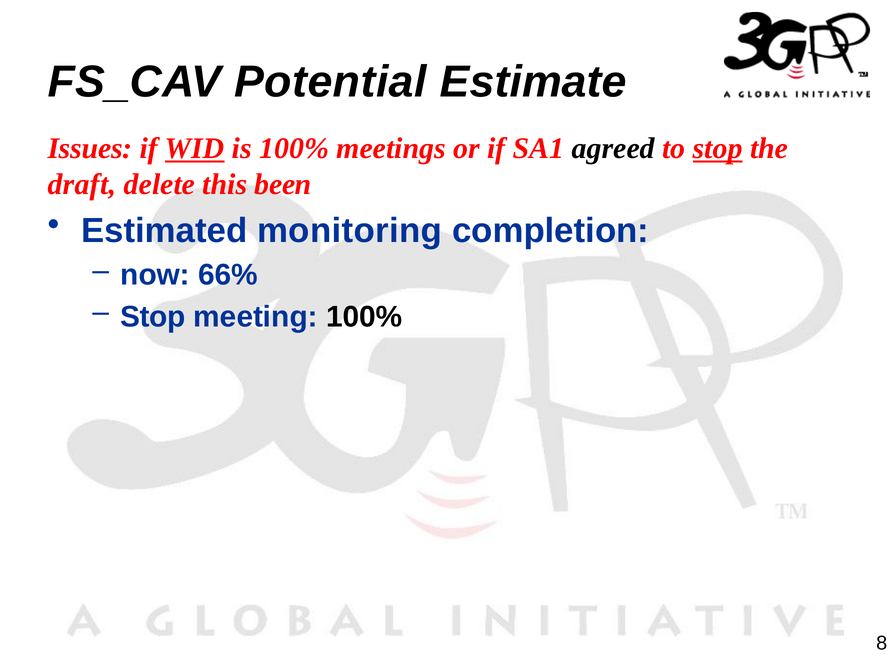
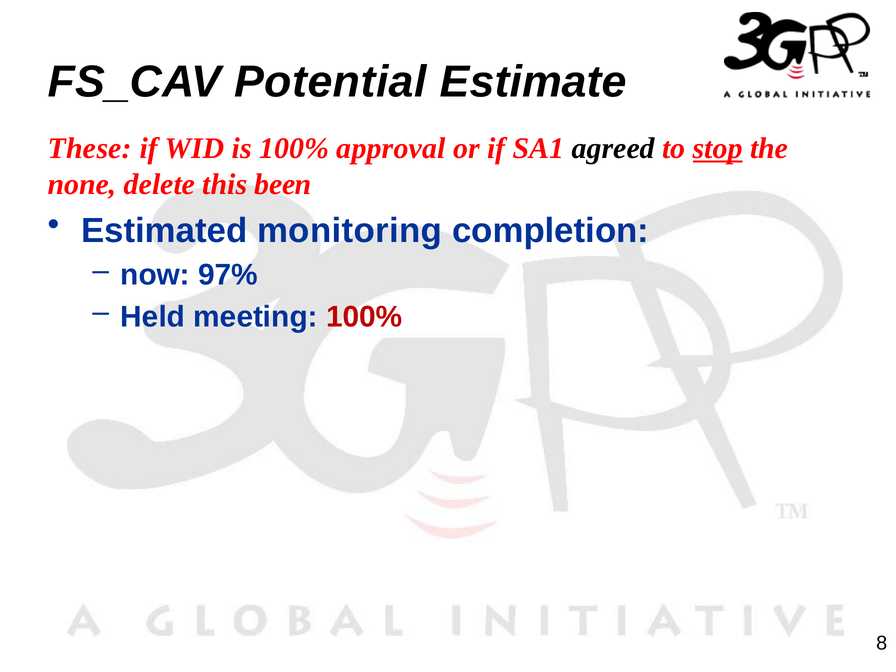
Issues: Issues -> These (90, 149)
WID underline: present -> none (195, 149)
meetings: meetings -> approval (391, 149)
draft: draft -> none (82, 184)
66%: 66% -> 97% (228, 275)
Stop: Stop -> Held (153, 317)
100% colour: black -> red (364, 317)
